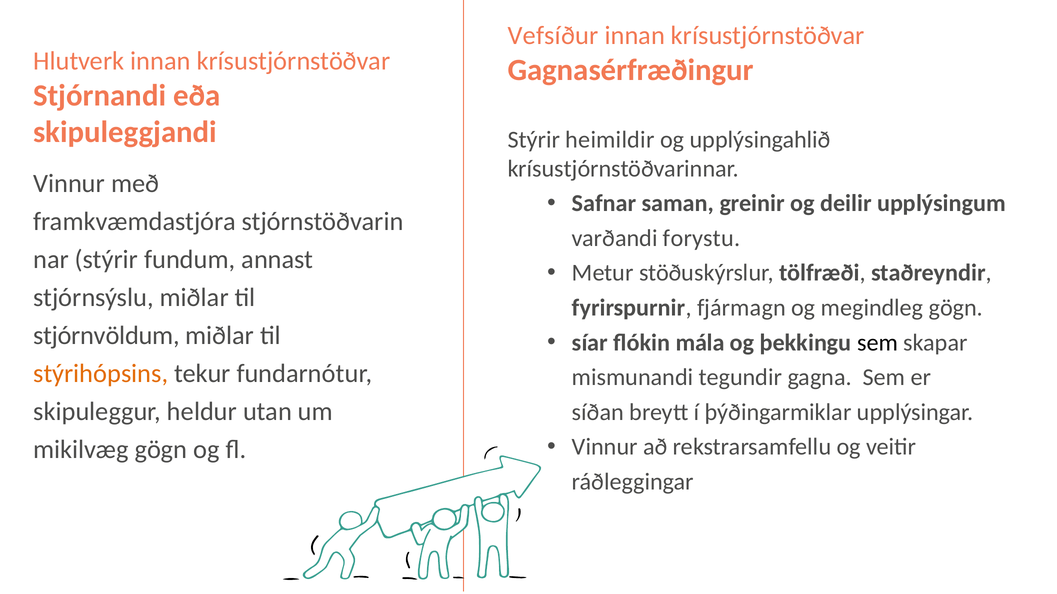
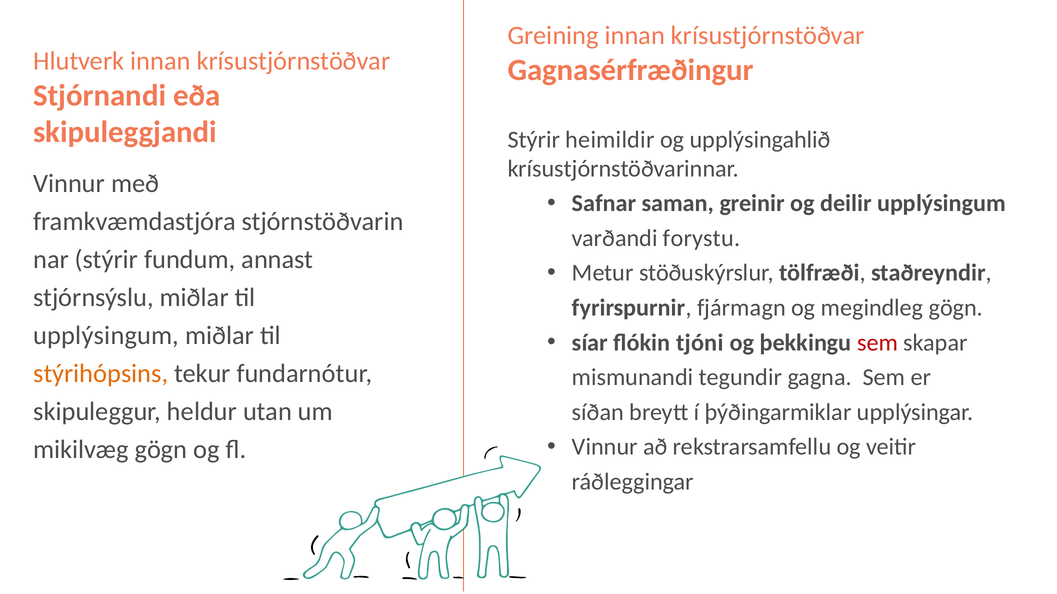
Vefsíður: Vefsíður -> Greining (553, 36)
stjórnvöldum: stjórnvöldum -> upplýsingum (106, 336)
mála: mála -> tjóni (700, 343)
sem colour: black -> red (877, 343)
